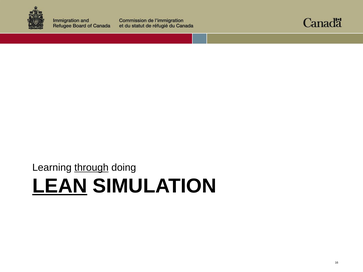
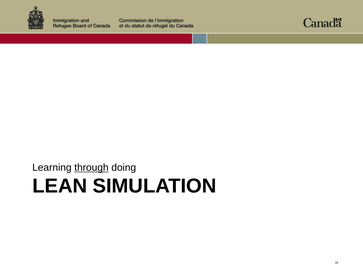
LEAN underline: present -> none (60, 186)
